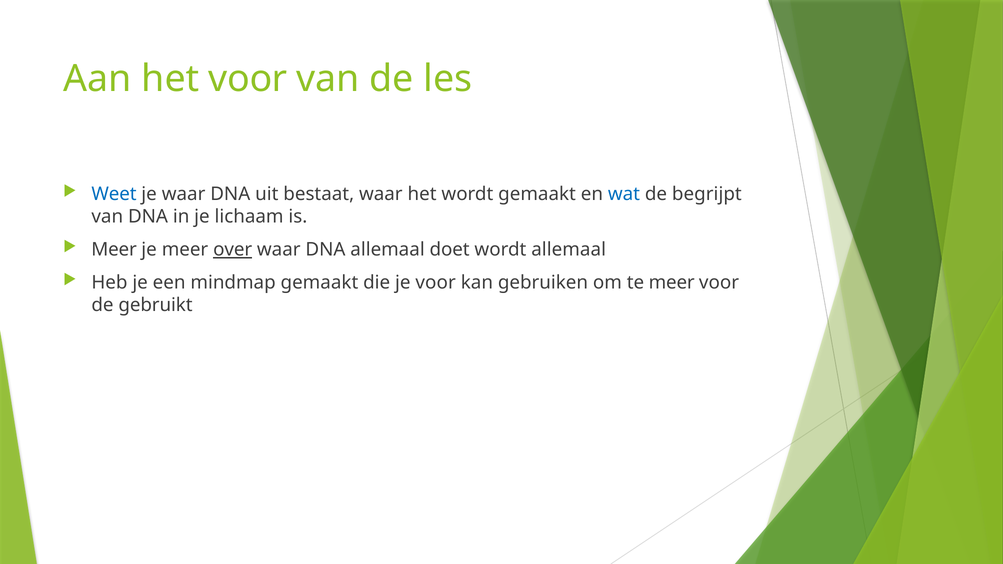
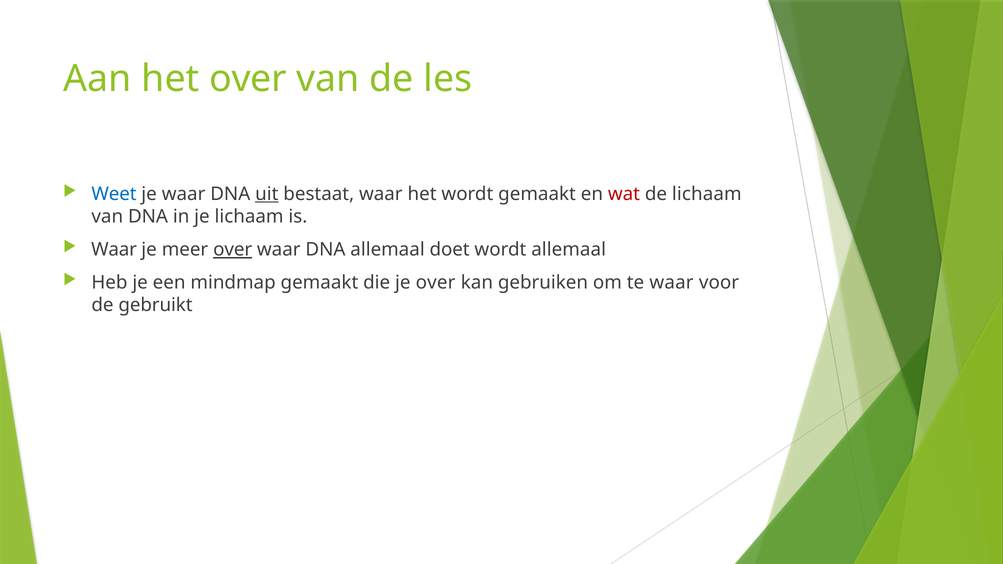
het voor: voor -> over (248, 79)
uit underline: none -> present (267, 194)
wat colour: blue -> red (624, 194)
de begrijpt: begrijpt -> lichaam (707, 194)
Meer: Meer -> Waar (114, 250)
je voor: voor -> over (436, 283)
te meer: meer -> waar (672, 283)
